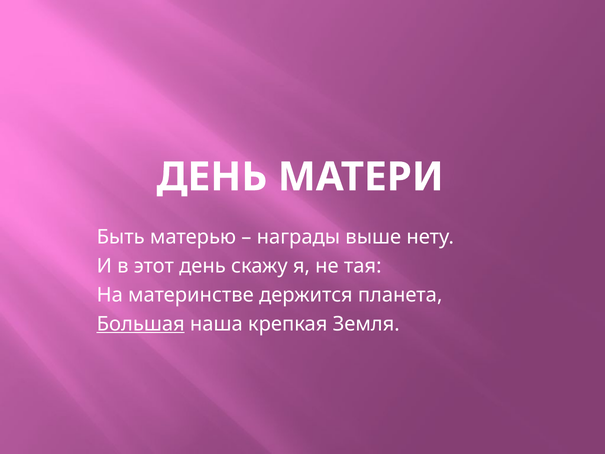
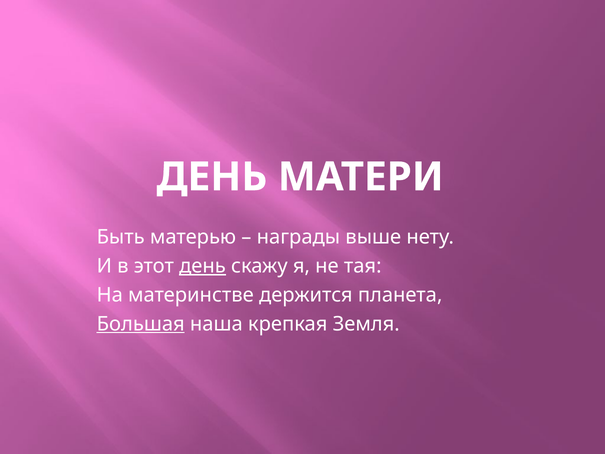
день underline: none -> present (202, 266)
